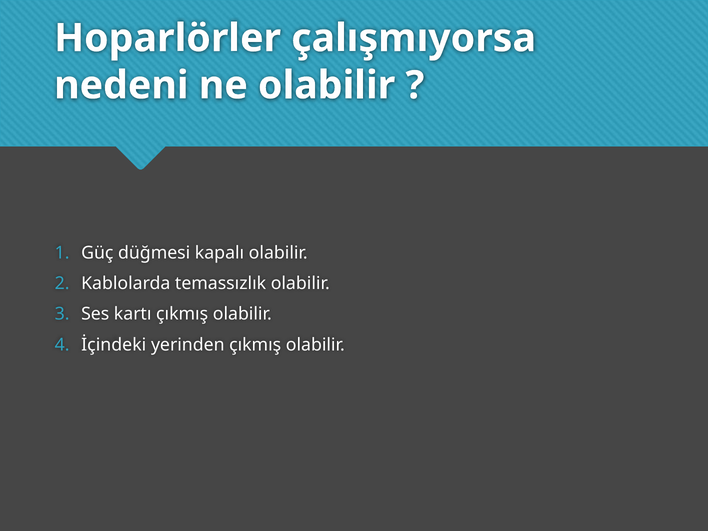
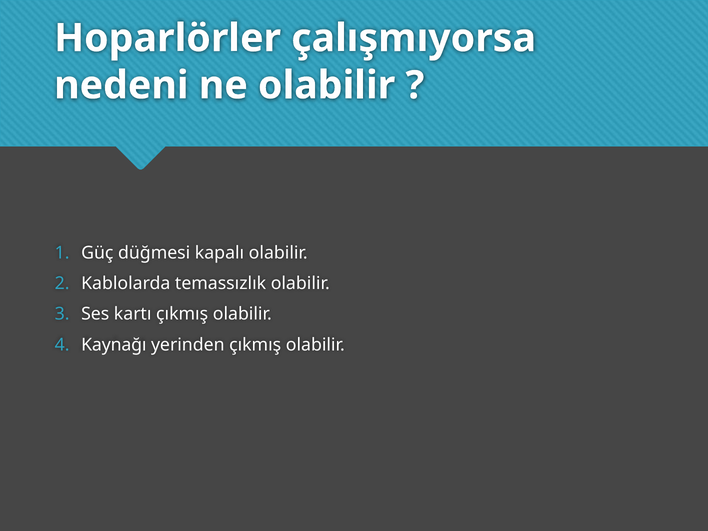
İçindeki: İçindeki -> Kaynağı (114, 345)
